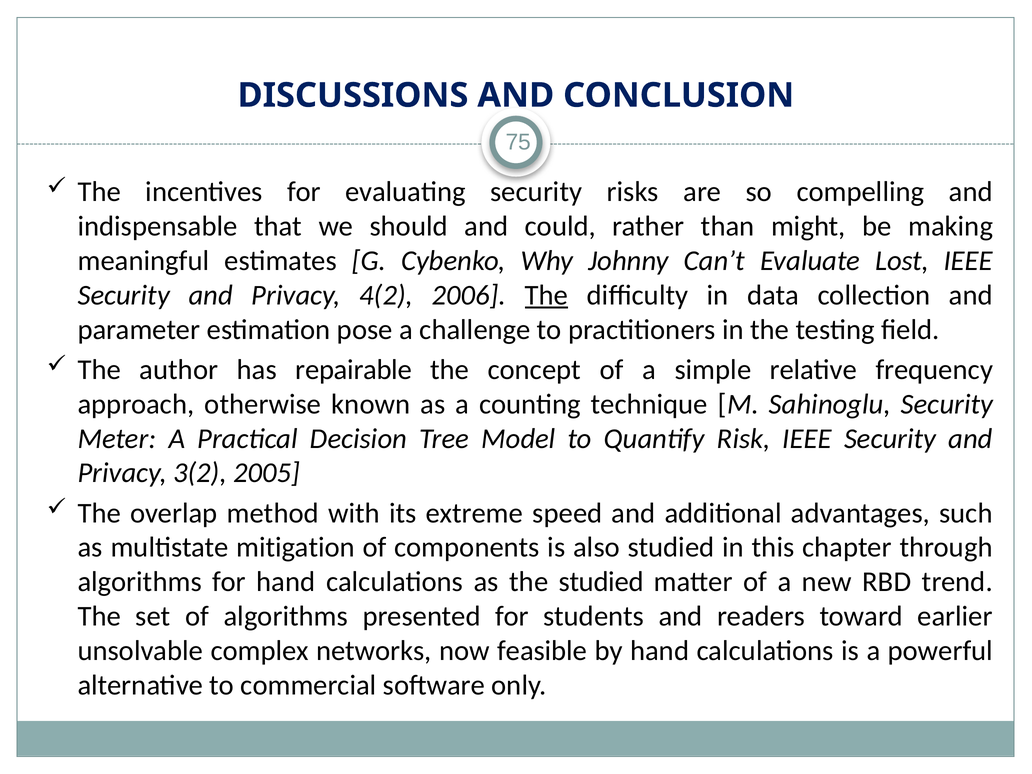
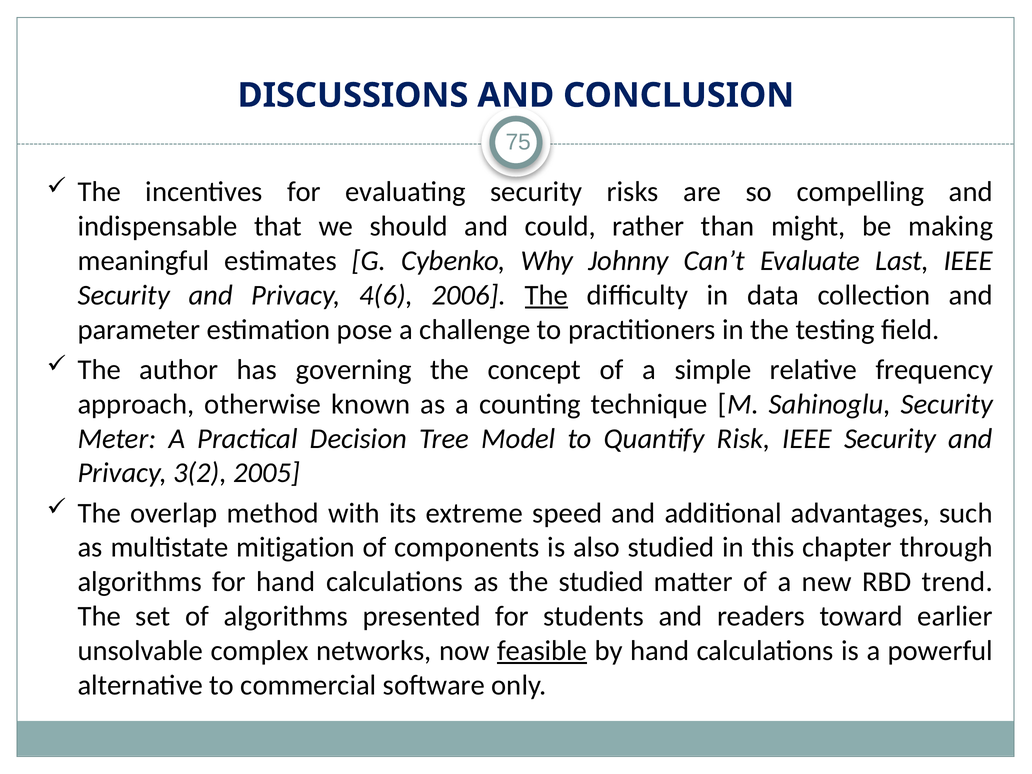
Lost: Lost -> Last (902, 261)
4(2: 4(2 -> 4(6 (386, 295)
repairable: repairable -> governing (354, 370)
feasible underline: none -> present (542, 651)
